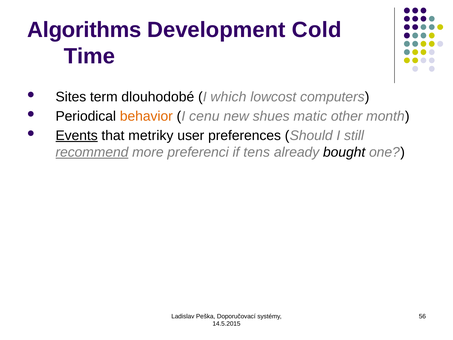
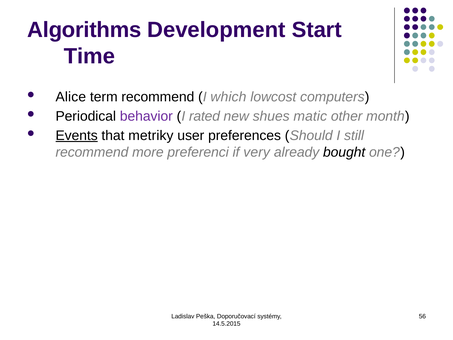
Cold: Cold -> Start (317, 30)
Sites: Sites -> Alice (71, 97)
term dlouhodobé: dlouhodobé -> recommend (158, 97)
behavior colour: orange -> purple (146, 116)
cenu: cenu -> rated (204, 116)
recommend underline: present -> none (92, 152)
tens: tens -> very (257, 152)
